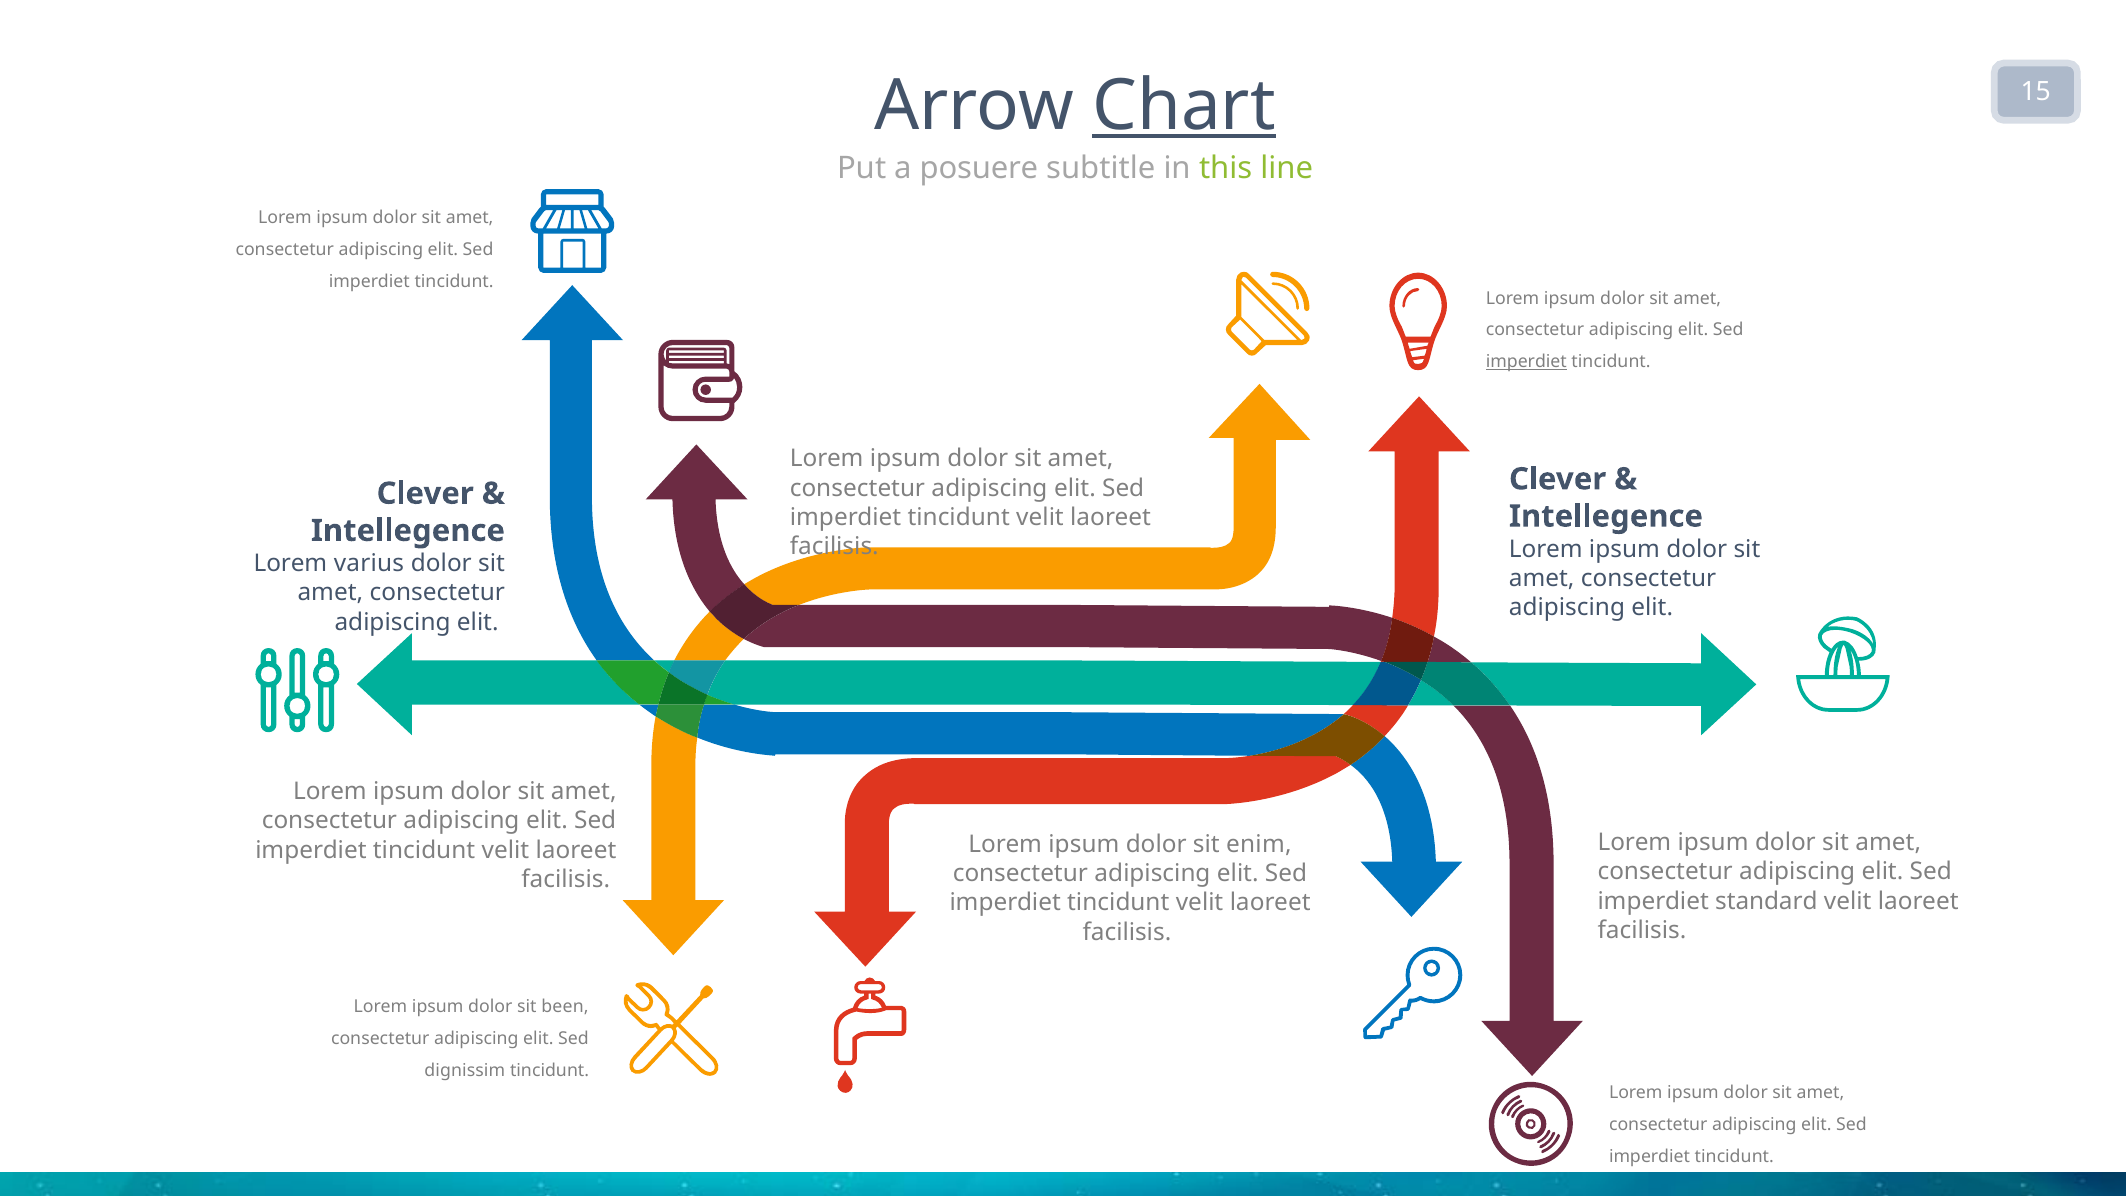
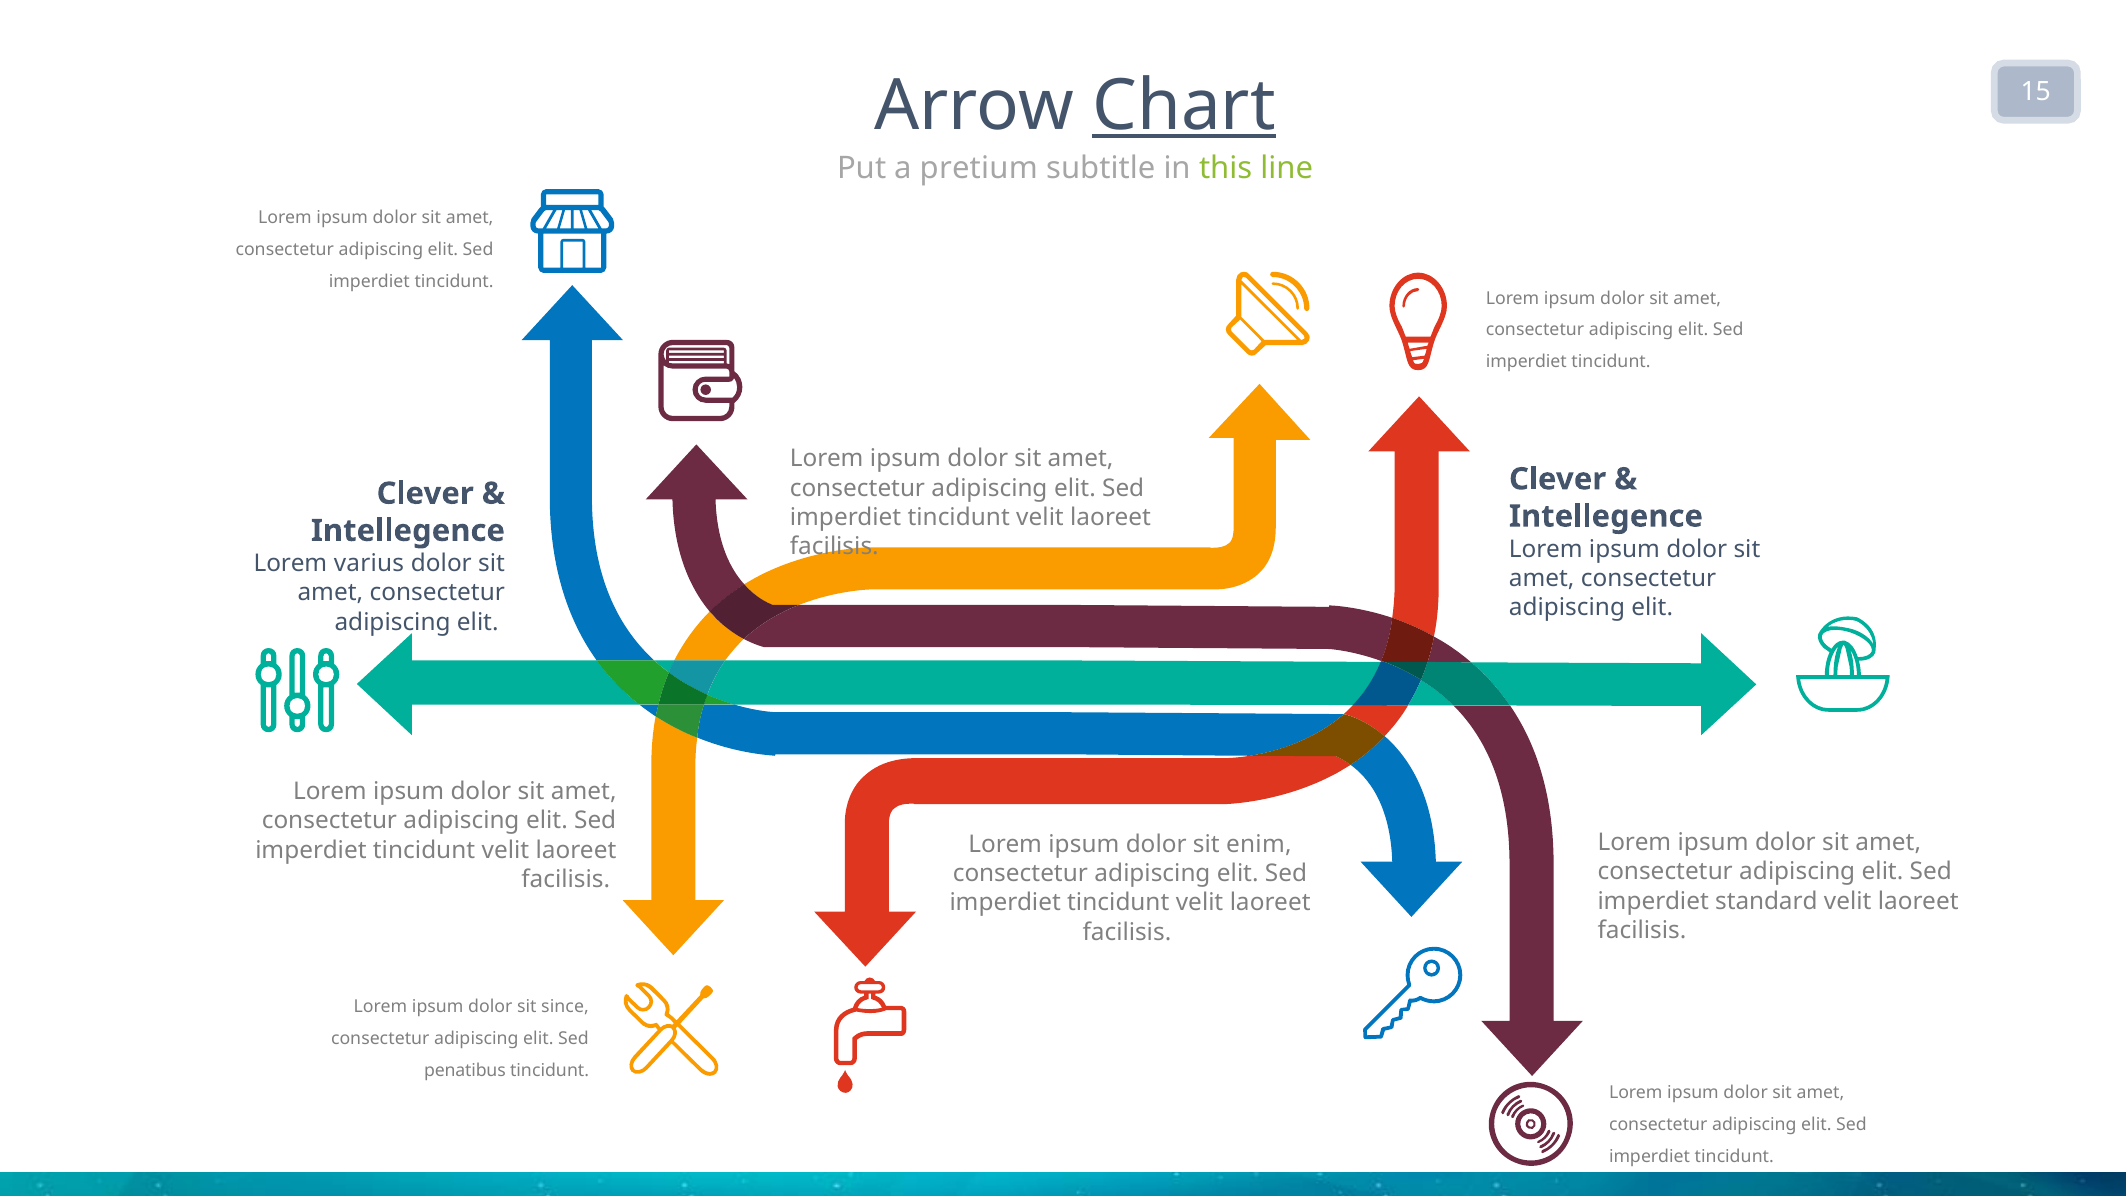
posuere: posuere -> pretium (979, 168)
imperdiet underline: present -> none (1526, 362)
been: been -> since (565, 1007)
dignissim: dignissim -> penatibus (465, 1071)
